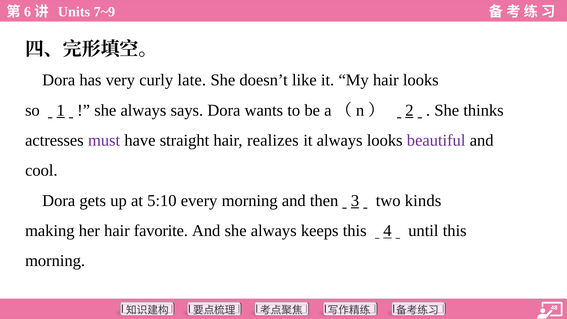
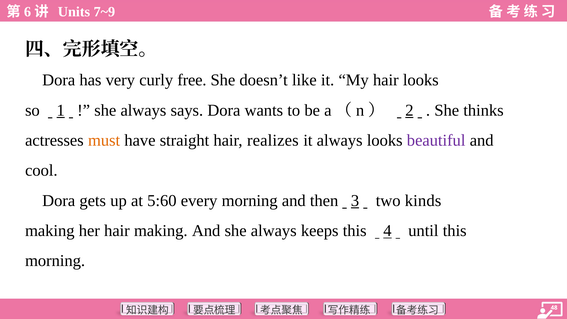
late: late -> free (192, 80)
must colour: purple -> orange (104, 140)
5:10: 5:10 -> 5:60 (162, 201)
hair favorite: favorite -> making (161, 231)
